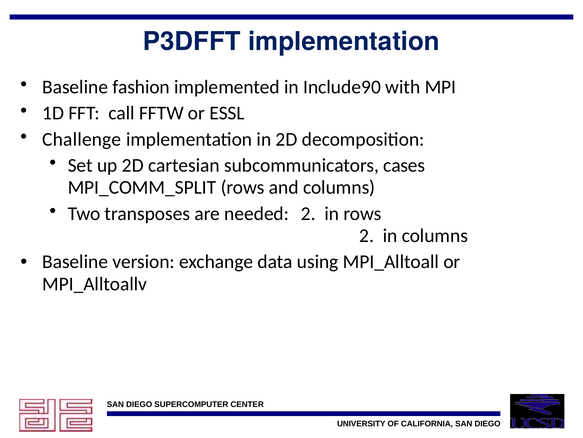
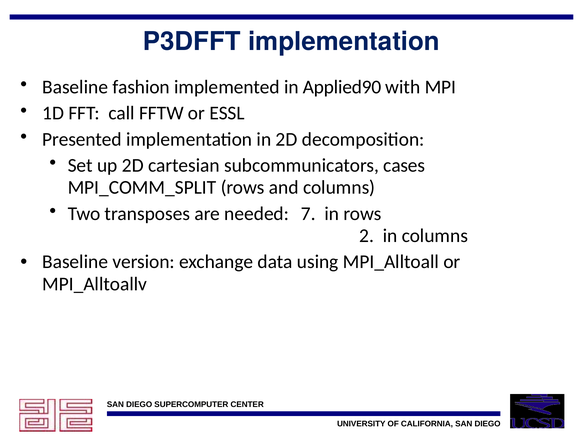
Include90: Include90 -> Applied90 (342, 87)
Challenge: Challenge -> Presented (82, 139)
needed 2: 2 -> 7 (308, 213)
